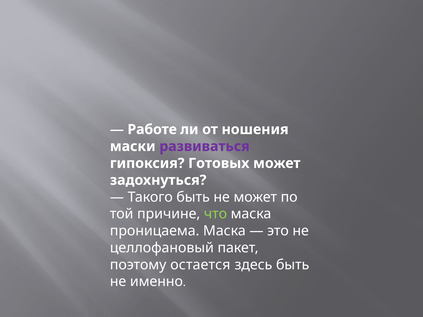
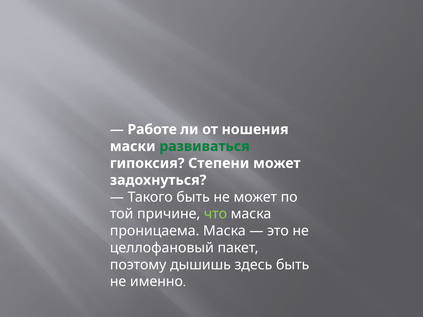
развиваться colour: purple -> green (204, 146)
Готовых: Готовых -> Степени (219, 163)
остается: остается -> дышишь (200, 265)
